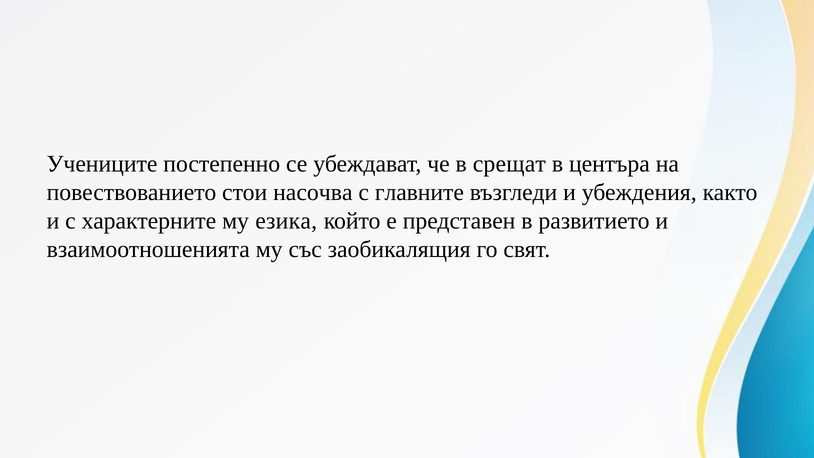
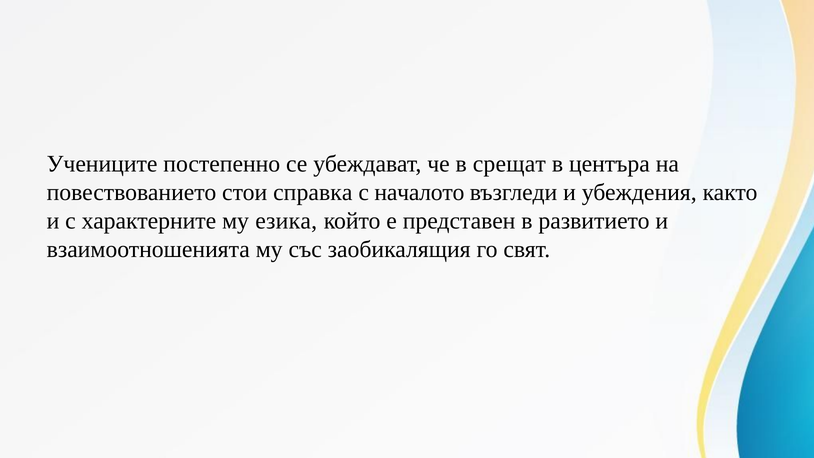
насочва: насочва -> справка (313, 192)
главните: главните -> началото (419, 192)
